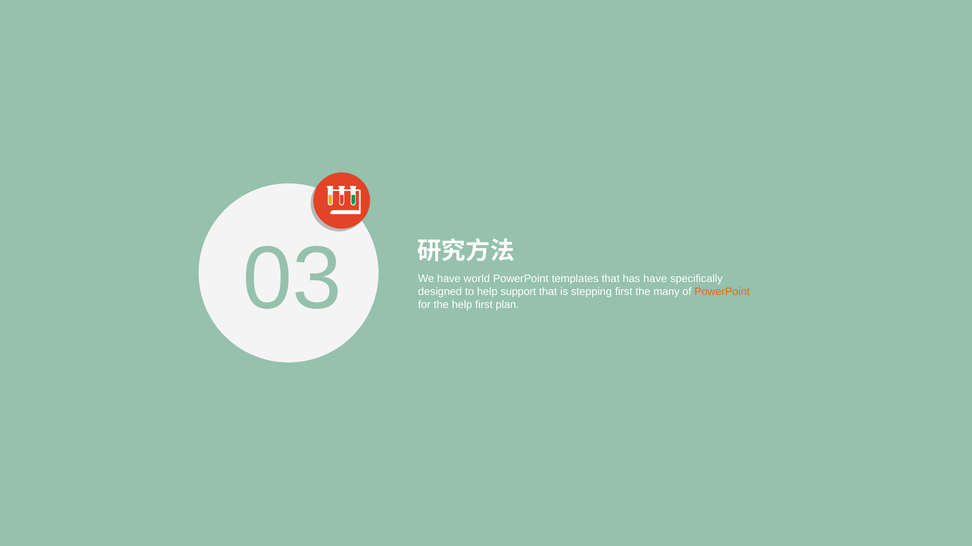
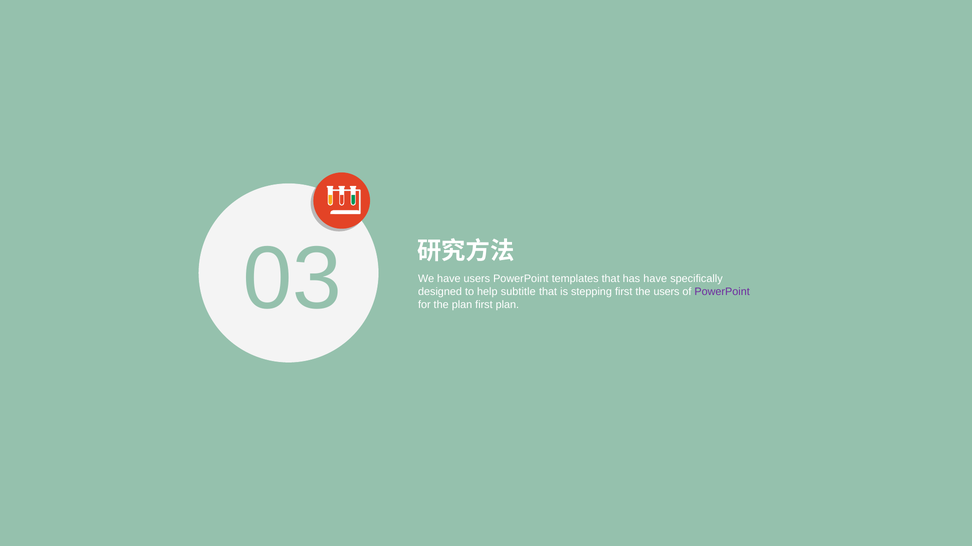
have world: world -> users (477, 279)
support: support -> subtitle (518, 292)
the many: many -> users (666, 292)
PowerPoint colour: orange -> purple (722, 292)
the help: help -> plan (462, 305)
